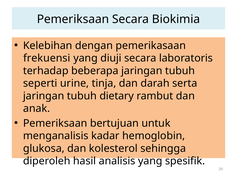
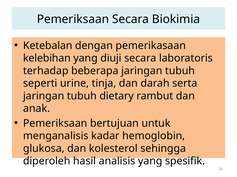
Kelebihan: Kelebihan -> Ketebalan (48, 46)
frekuensi: frekuensi -> kelebihan (47, 58)
